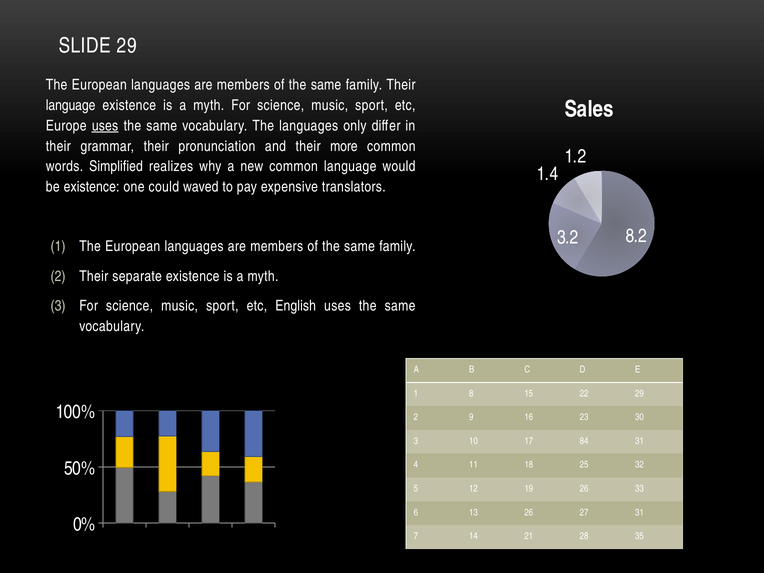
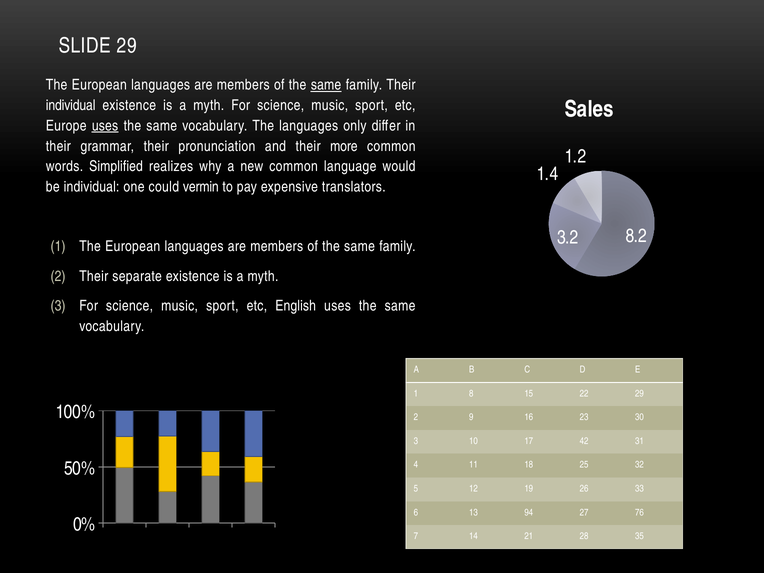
same underline: none -> present (326, 85)
language: language -> individual (71, 105)
be existence: existence -> individual (92, 187)
waved: waved -> vermin (201, 187)
84: 84 -> 42 (584, 441)
13 26: 26 -> 94 (529, 512)
27 31: 31 -> 76 (639, 512)
